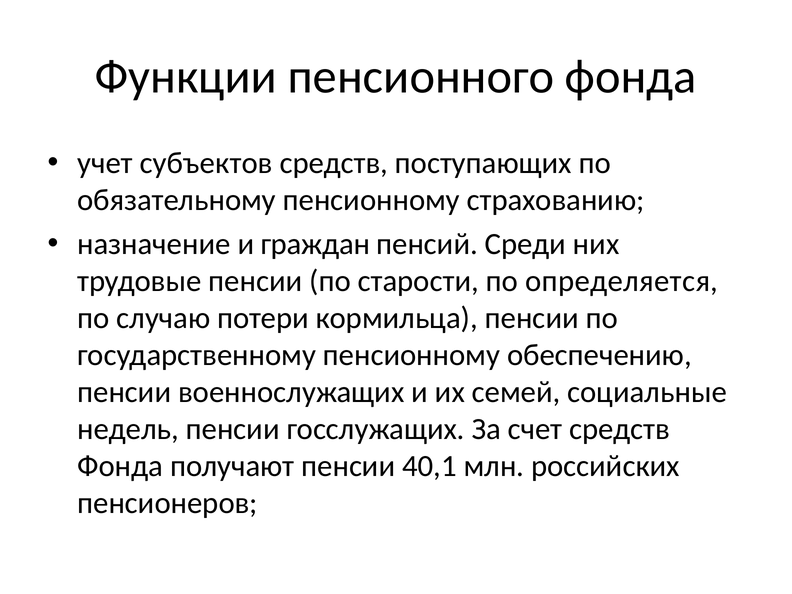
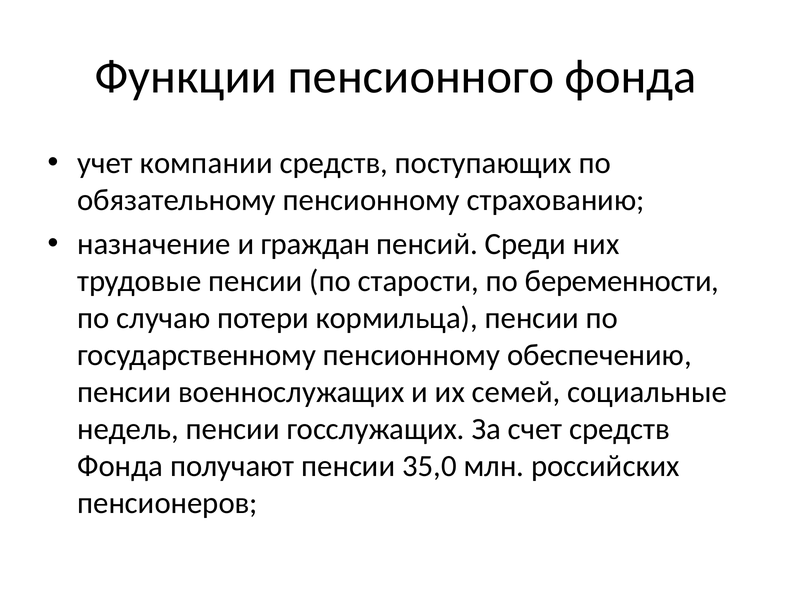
субъектов: субъектов -> компании (206, 163)
определяется: определяется -> беременности (622, 281)
40,1: 40,1 -> 35,0 (429, 466)
